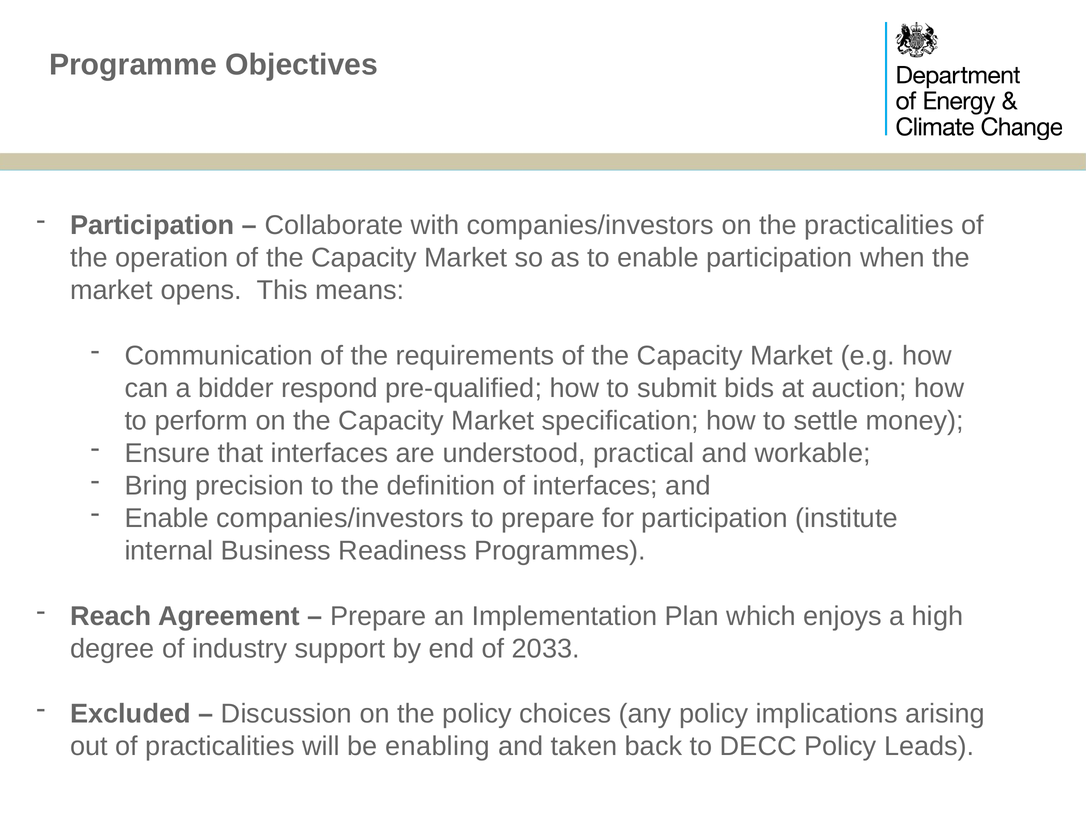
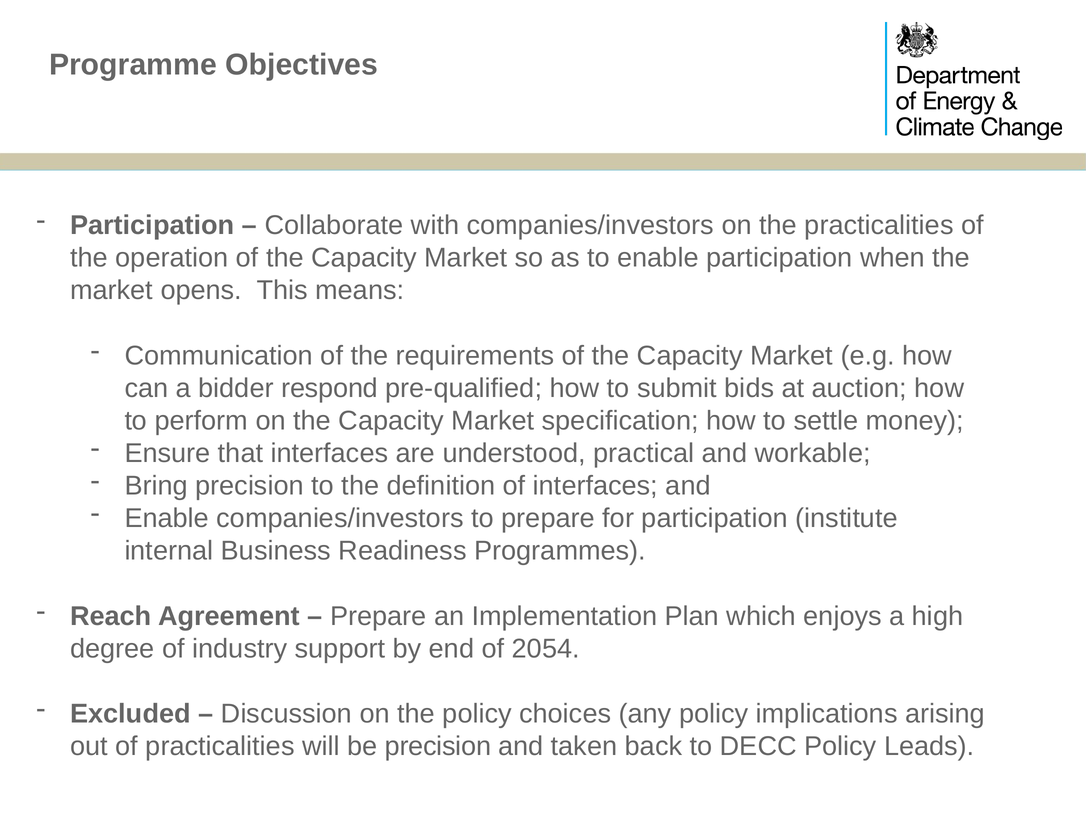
2033: 2033 -> 2054 (546, 649)
be enabling: enabling -> precision (438, 747)
